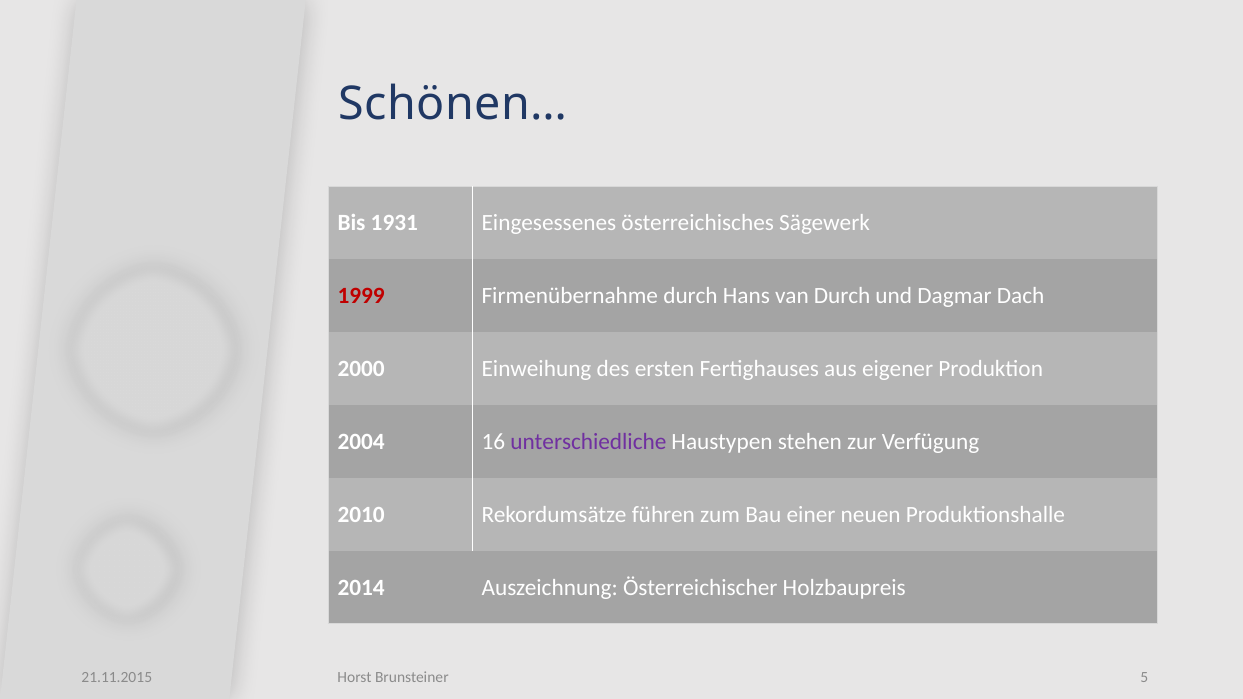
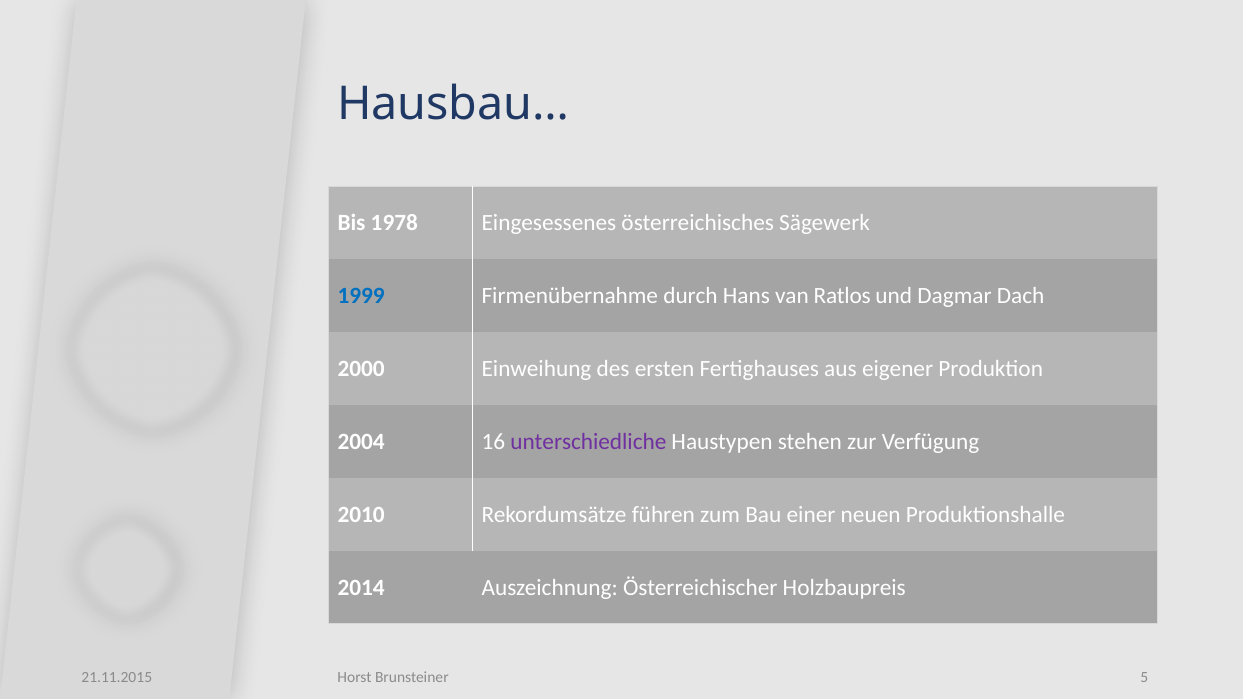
Schönen…: Schönen… -> Hausbau… (453, 104)
1931: 1931 -> 1978 (394, 223)
1999 colour: red -> blue (361, 296)
van Durch: Durch -> Ratlos (842, 296)
